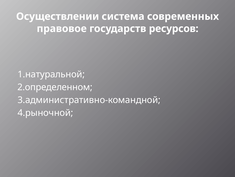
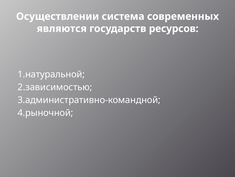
правовое: правовое -> являются (62, 29)
2.определенном: 2.определенном -> 2.зависимостью (55, 87)
